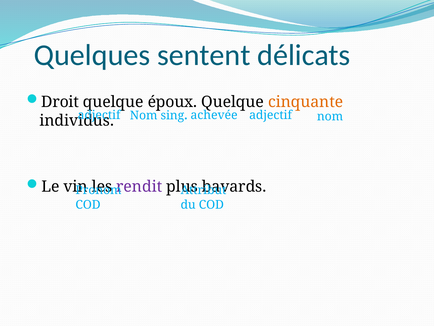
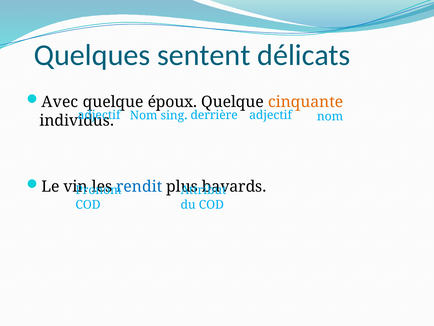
Droit: Droit -> Avec (60, 102)
achevée: achevée -> derrière (214, 115)
rendit colour: purple -> blue (139, 186)
